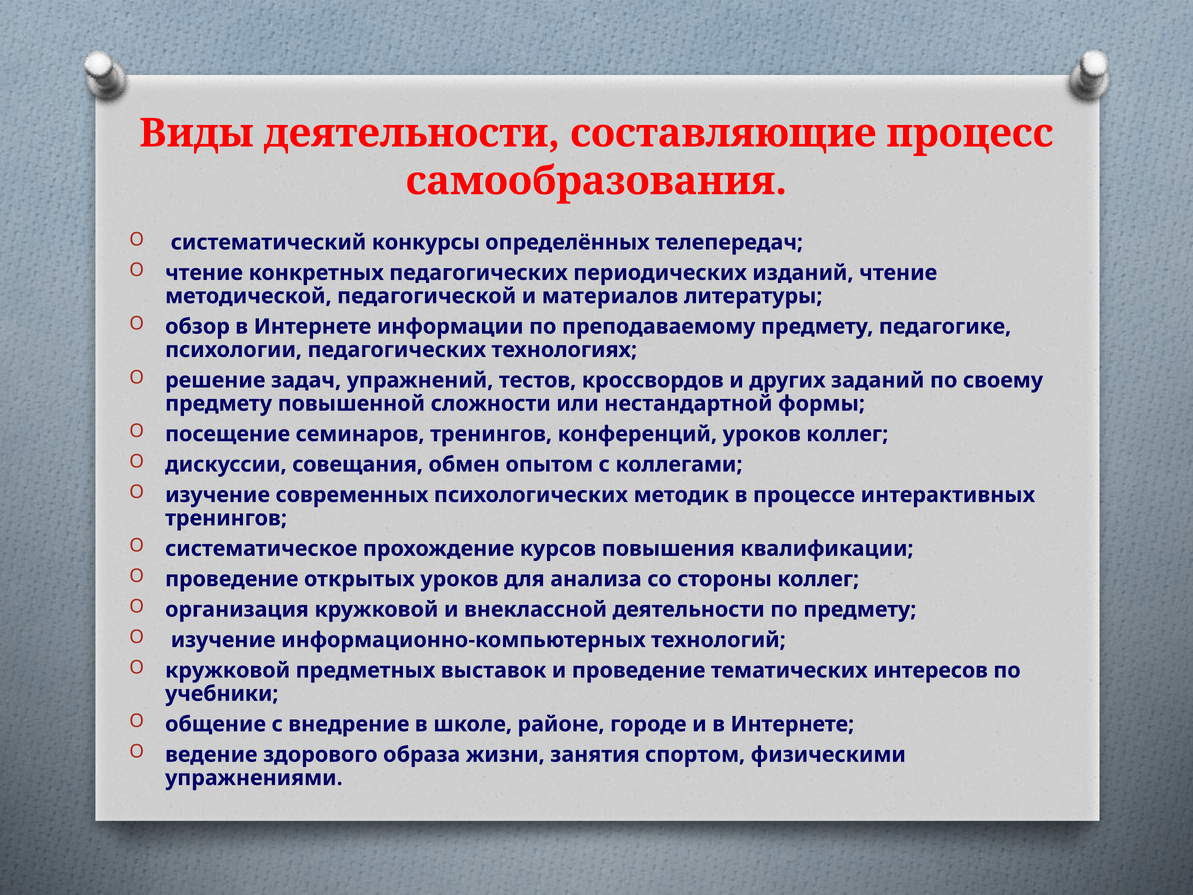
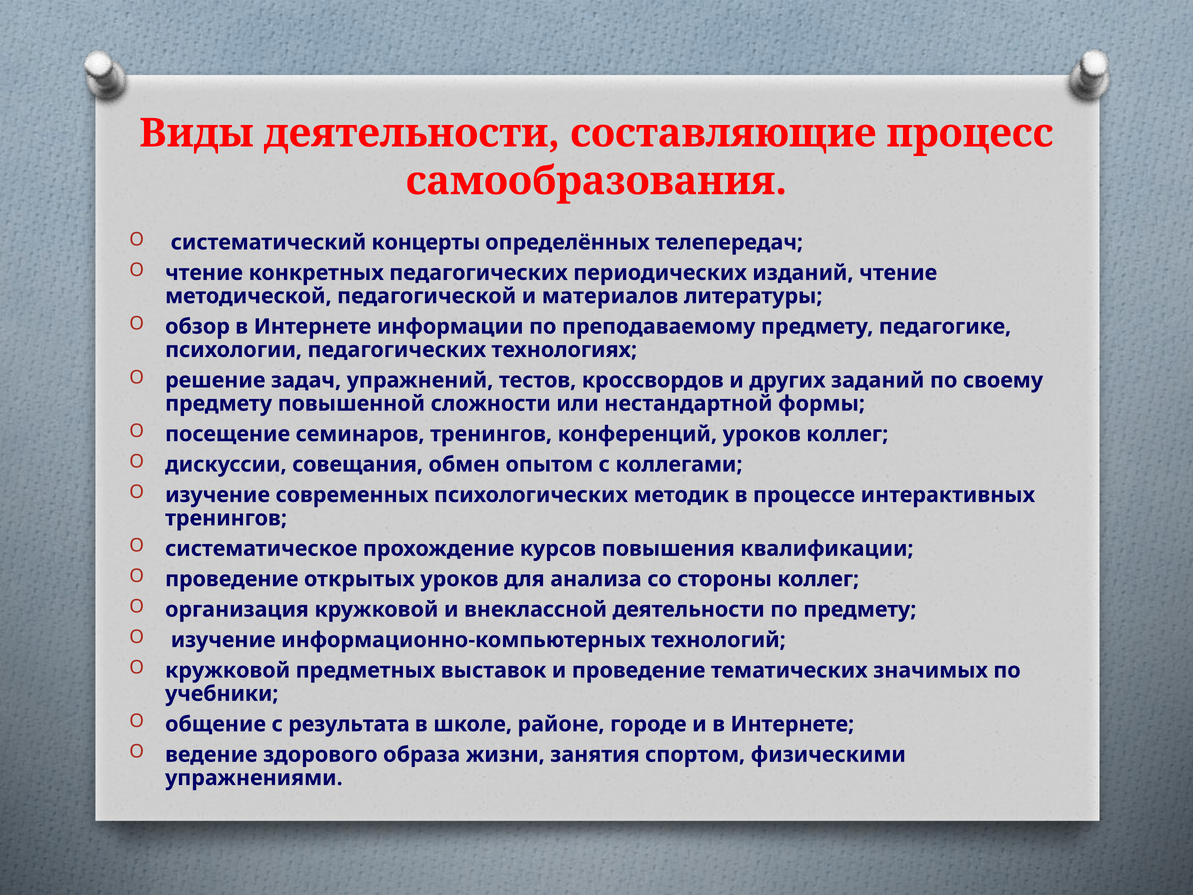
конкурсы: конкурсы -> концерты (426, 242)
интересов: интересов -> значимых (931, 670)
внедрение: внедрение -> результата (349, 724)
